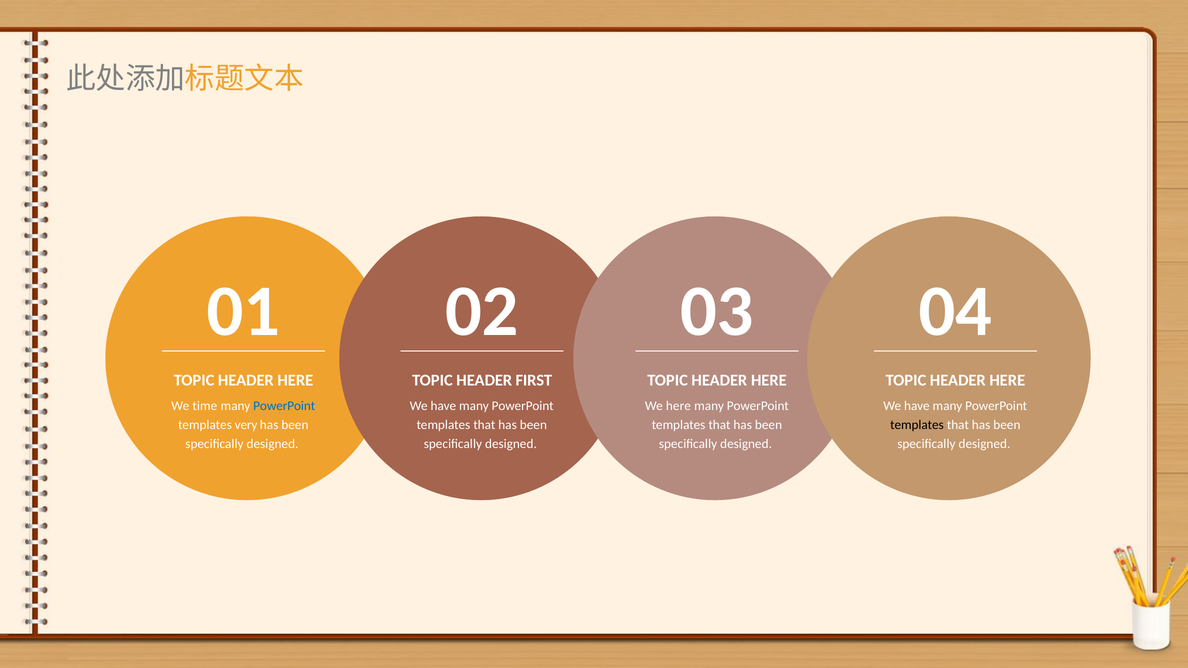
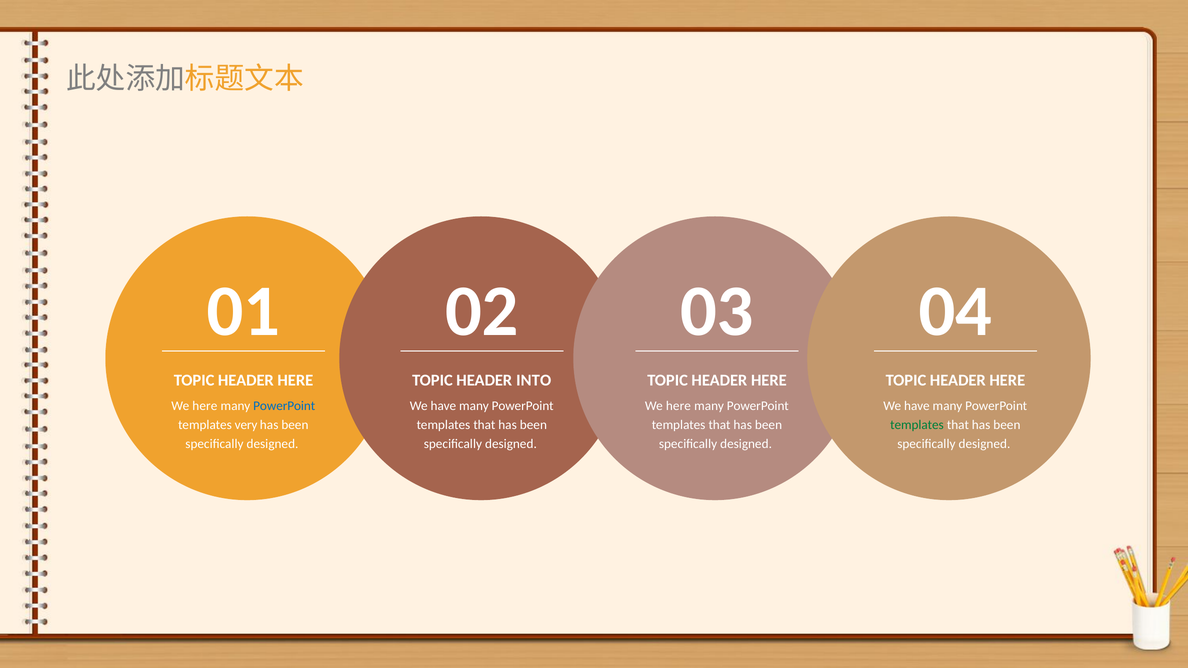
FIRST: FIRST -> INTO (534, 380)
time: time -> here (205, 406)
templates colour: black -> green (917, 425)
